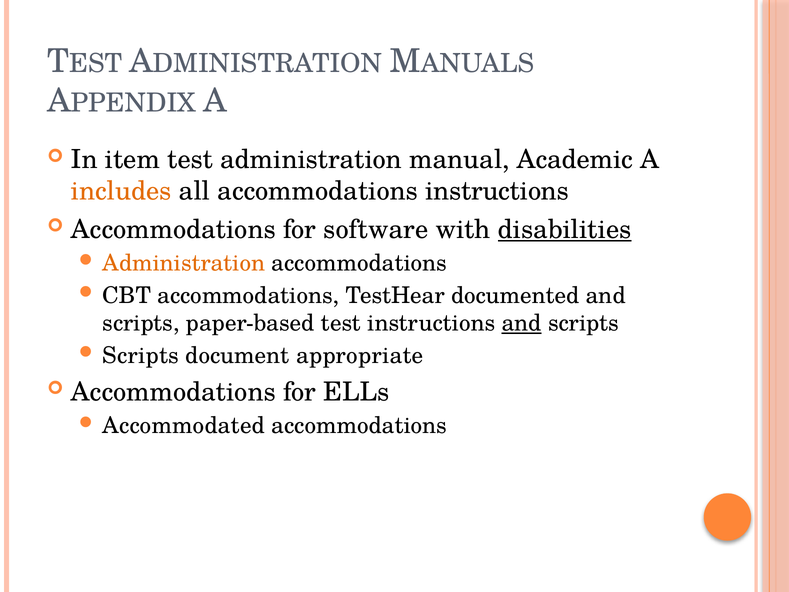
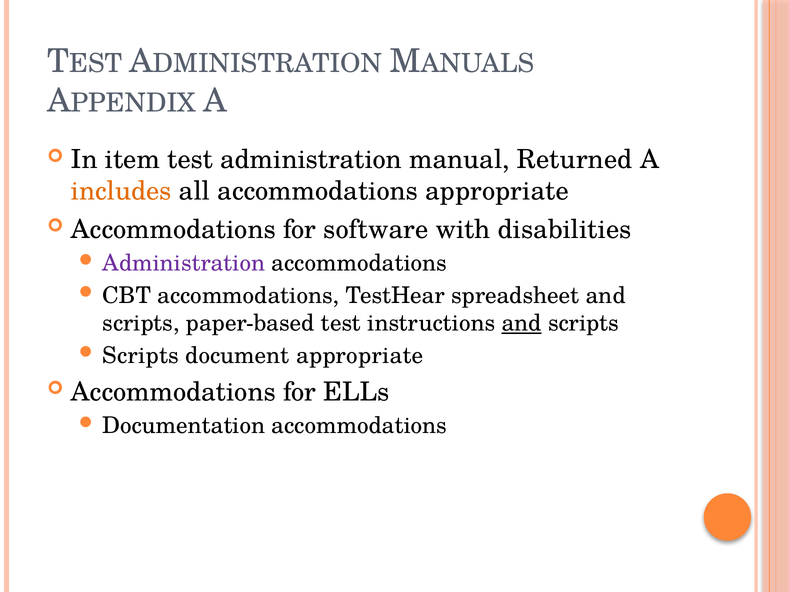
Academic: Academic -> Returned (575, 160)
accommodations instructions: instructions -> appropriate (497, 191)
disabilities underline: present -> none (565, 229)
Administration colour: orange -> purple (184, 263)
documented: documented -> spreadsheet (515, 295)
Accommodated: Accommodated -> Documentation (184, 426)
